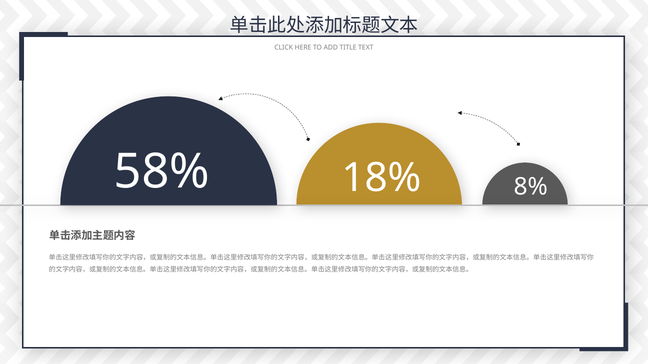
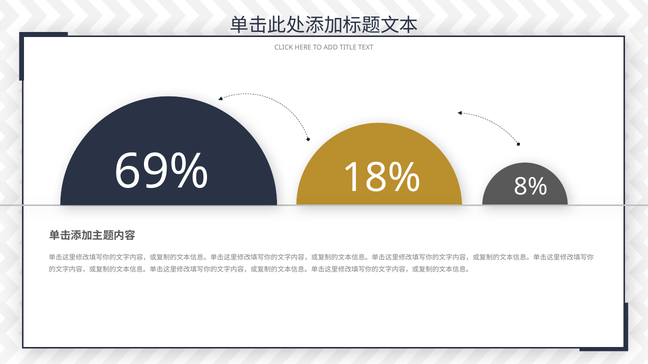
58%: 58% -> 69% (162, 172)
